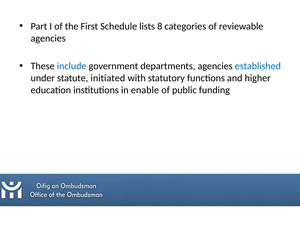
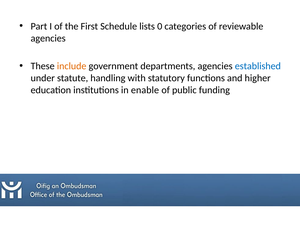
8: 8 -> 0 (160, 26)
include colour: blue -> orange (72, 66)
initiated: initiated -> handling (108, 78)
